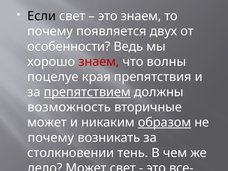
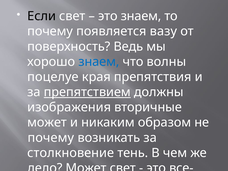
двух: двух -> вазу (163, 31)
особенности: особенности -> поверхность (69, 47)
знаем colour: red -> blue (99, 62)
возможность: возможность -> изображения (69, 107)
образом underline: present -> none (164, 122)
столкновении: столкновении -> столкновение (71, 153)
